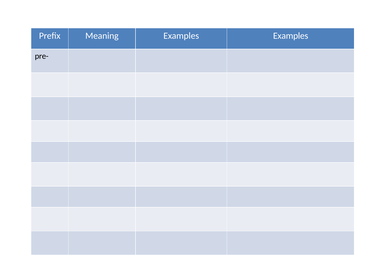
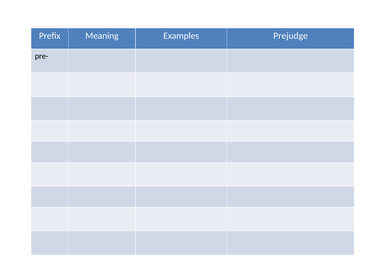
Examples Examples: Examples -> Prejudge (291, 36)
